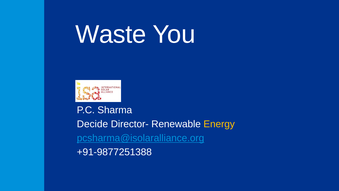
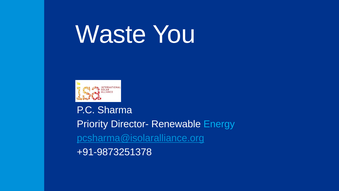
Decide: Decide -> Priority (92, 124)
Energy colour: yellow -> light blue (219, 124)
+91-9877251388: +91-9877251388 -> +91-9873251378 (114, 152)
